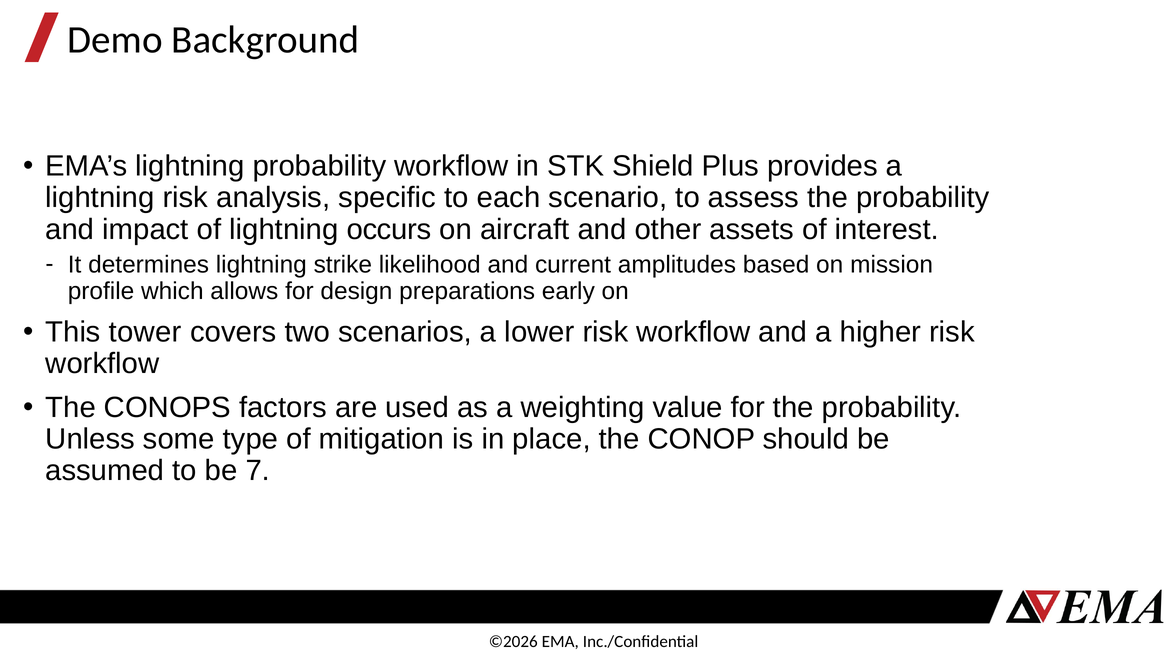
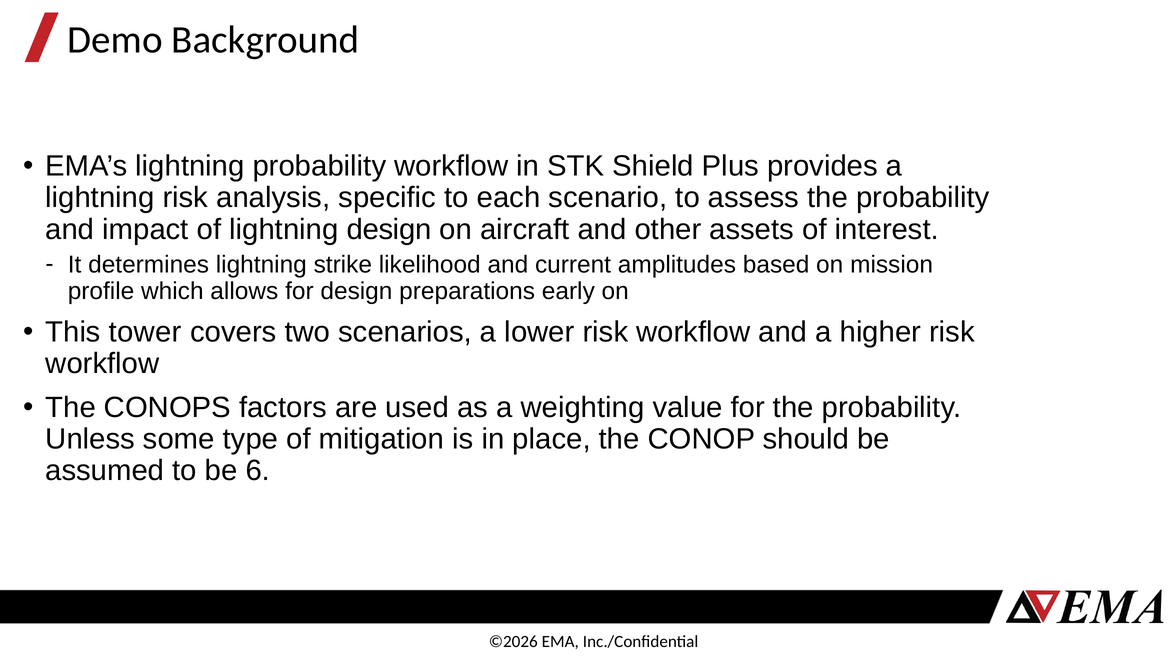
lightning occurs: occurs -> design (389, 230)
7: 7 -> 6 (258, 471)
